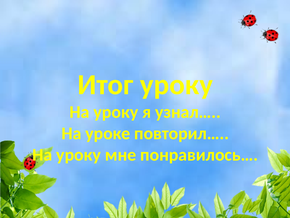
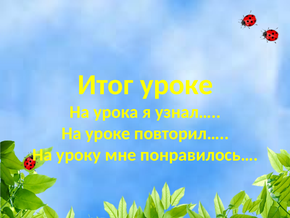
Итог уроку: уроку -> уроке (176, 85)
уроку: уроку -> урока (116, 112)
